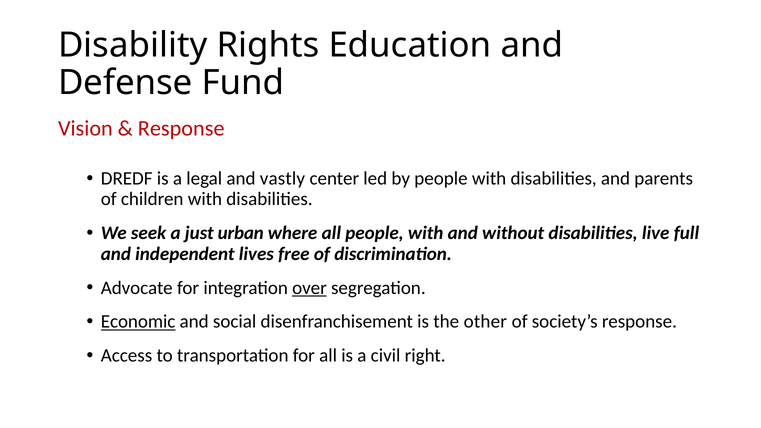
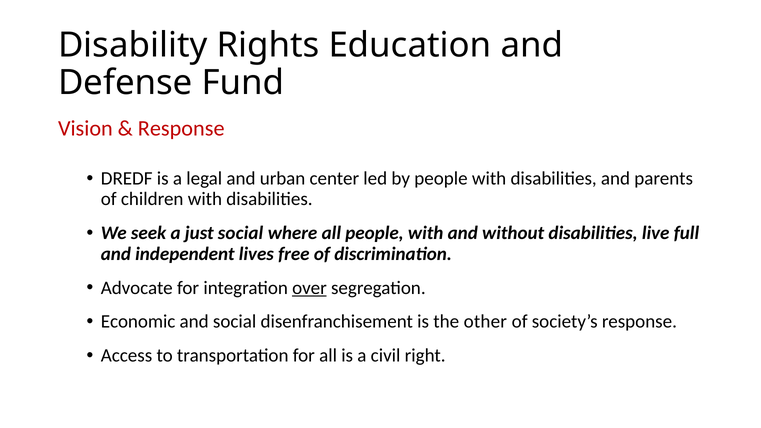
vastly: vastly -> urban (283, 179)
just urban: urban -> social (241, 233)
Economic underline: present -> none (138, 322)
